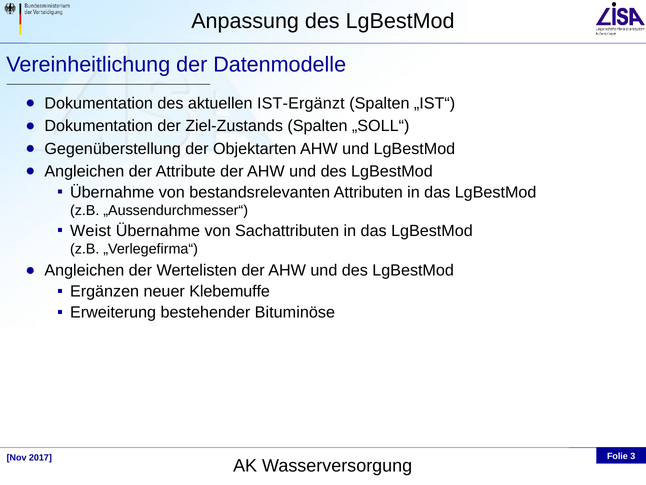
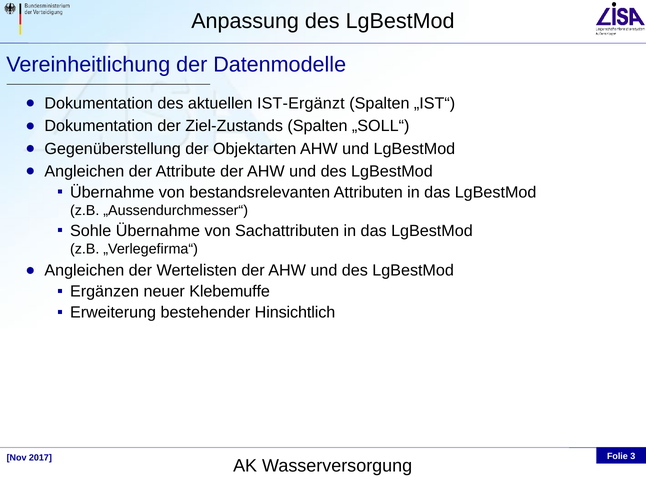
Weist: Weist -> Sohle (91, 230)
Bituminöse: Bituminöse -> Hinsichtlich (295, 312)
